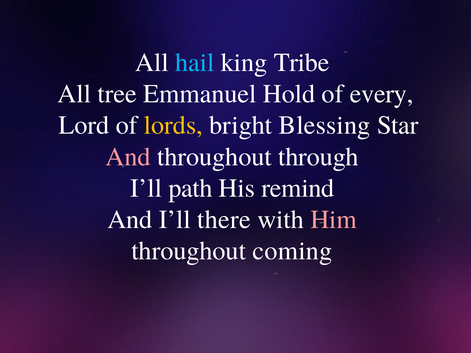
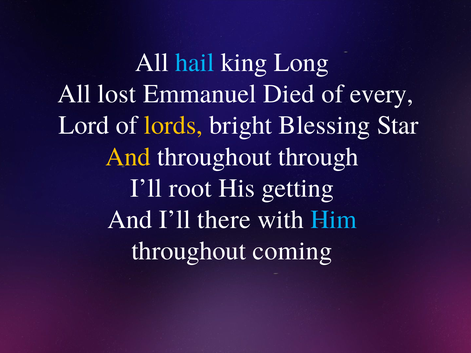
Tribe: Tribe -> Long (301, 63)
tree: tree -> lost (117, 94)
Hold: Hold -> Died (289, 94)
And colour: pink -> yellow (128, 157)
path: path -> root (190, 188)
remind: remind -> getting (298, 188)
Him colour: pink -> light blue (334, 220)
